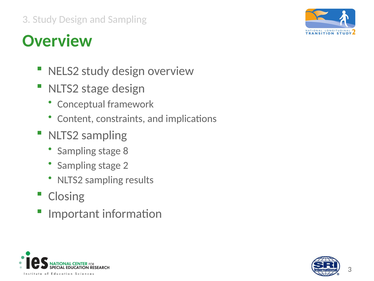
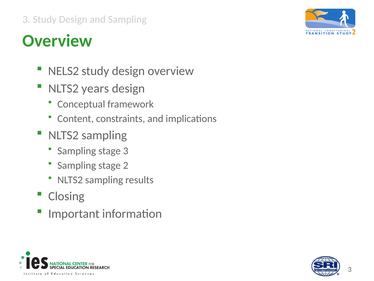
NLTS2 stage: stage -> years (95, 88)
stage 8: 8 -> 3 (126, 151)
